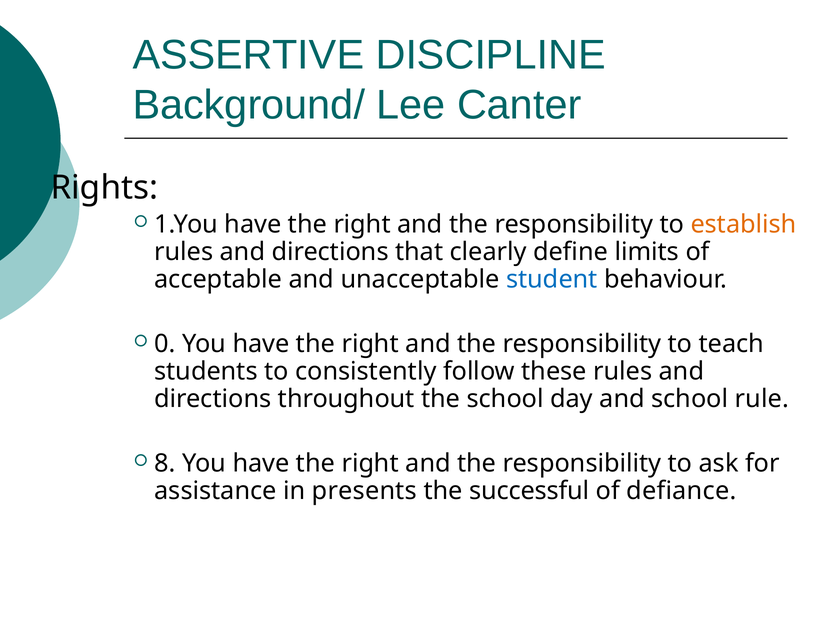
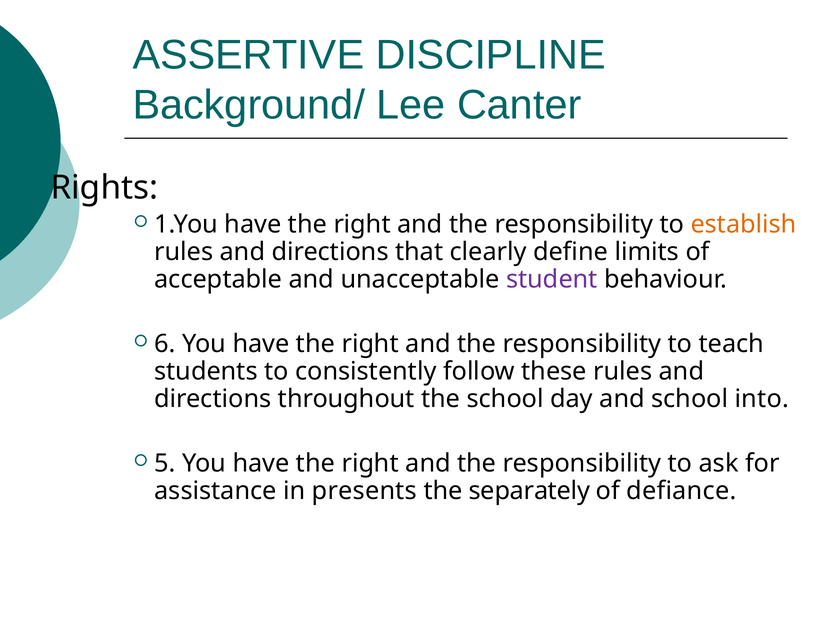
student colour: blue -> purple (552, 279)
0: 0 -> 6 (165, 344)
rule: rule -> into (762, 399)
8: 8 -> 5 (165, 463)
successful: successful -> separately (529, 491)
